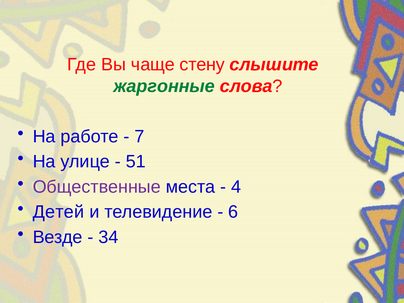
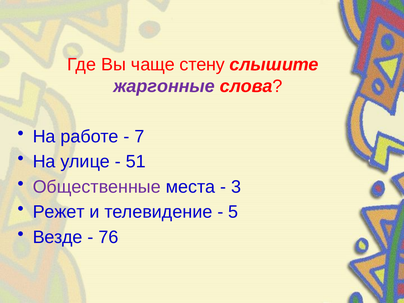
жаргонные colour: green -> purple (164, 86)
4: 4 -> 3 (236, 187)
Детей: Детей -> Режет (59, 212)
6: 6 -> 5 (233, 212)
34: 34 -> 76 (108, 237)
